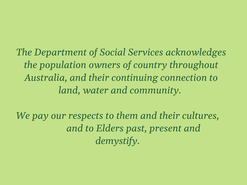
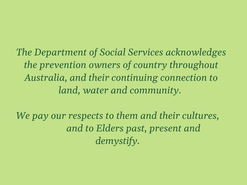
population: population -> prevention (63, 65)
